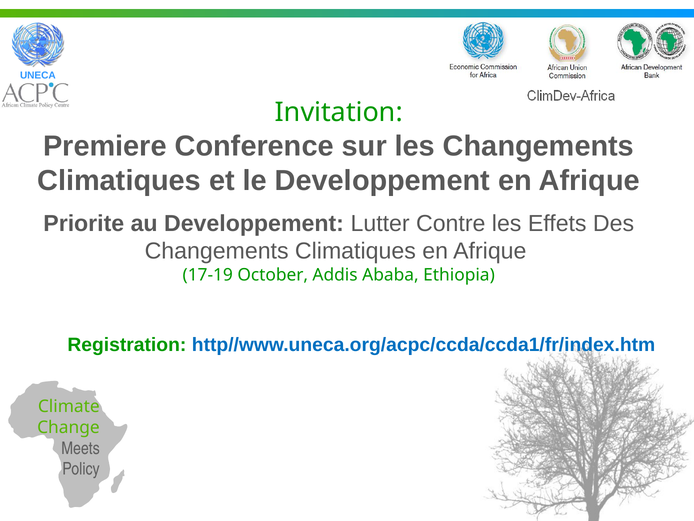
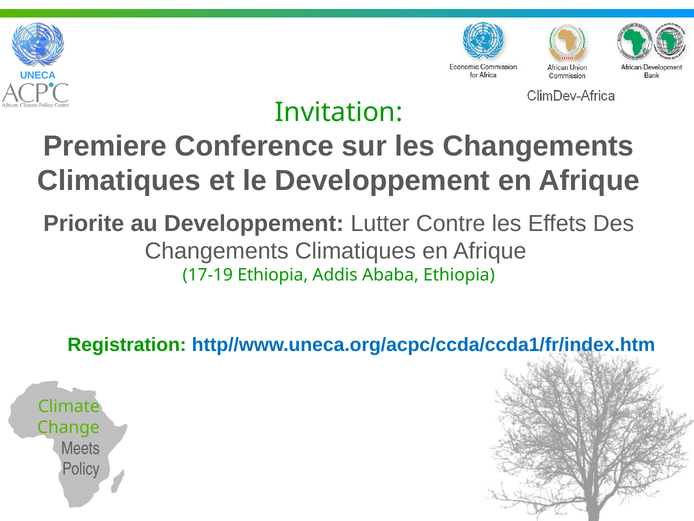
17-19 October: October -> Ethiopia (273, 275)
